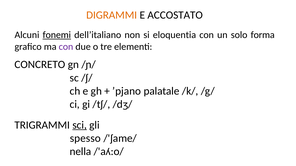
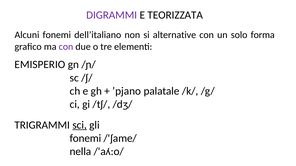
DIGRAMMI colour: orange -> purple (112, 15)
ACCOSTATO: ACCOSTATO -> TEORIZZATA (175, 15)
fonemi underline: present -> none (57, 35)
eloquentia: eloquentia -> alternative (174, 35)
CONCRETO: CONCRETO -> EMISPERIO (40, 65)
spesso: spesso -> fonemi (85, 139)
